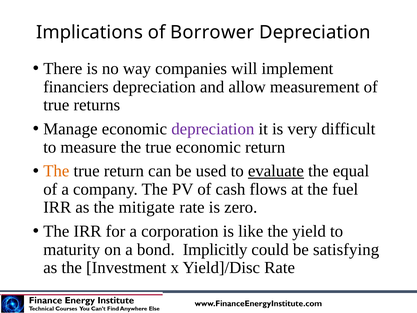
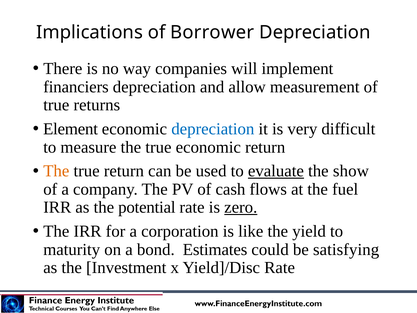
Manage: Manage -> Element (71, 129)
depreciation colour: purple -> blue (213, 129)
equal: equal -> show (351, 171)
mitigate: mitigate -> potential (147, 207)
zero underline: none -> present (241, 207)
Implicitly: Implicitly -> Estimates (215, 249)
